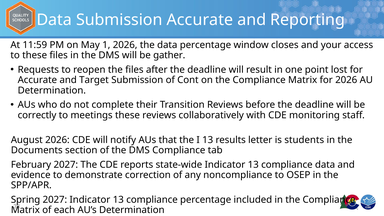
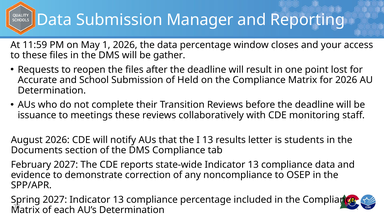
Submission Accurate: Accurate -> Manager (200, 20)
Target: Target -> School (94, 80)
Cont: Cont -> Held (188, 80)
correctly: correctly -> issuance (37, 115)
